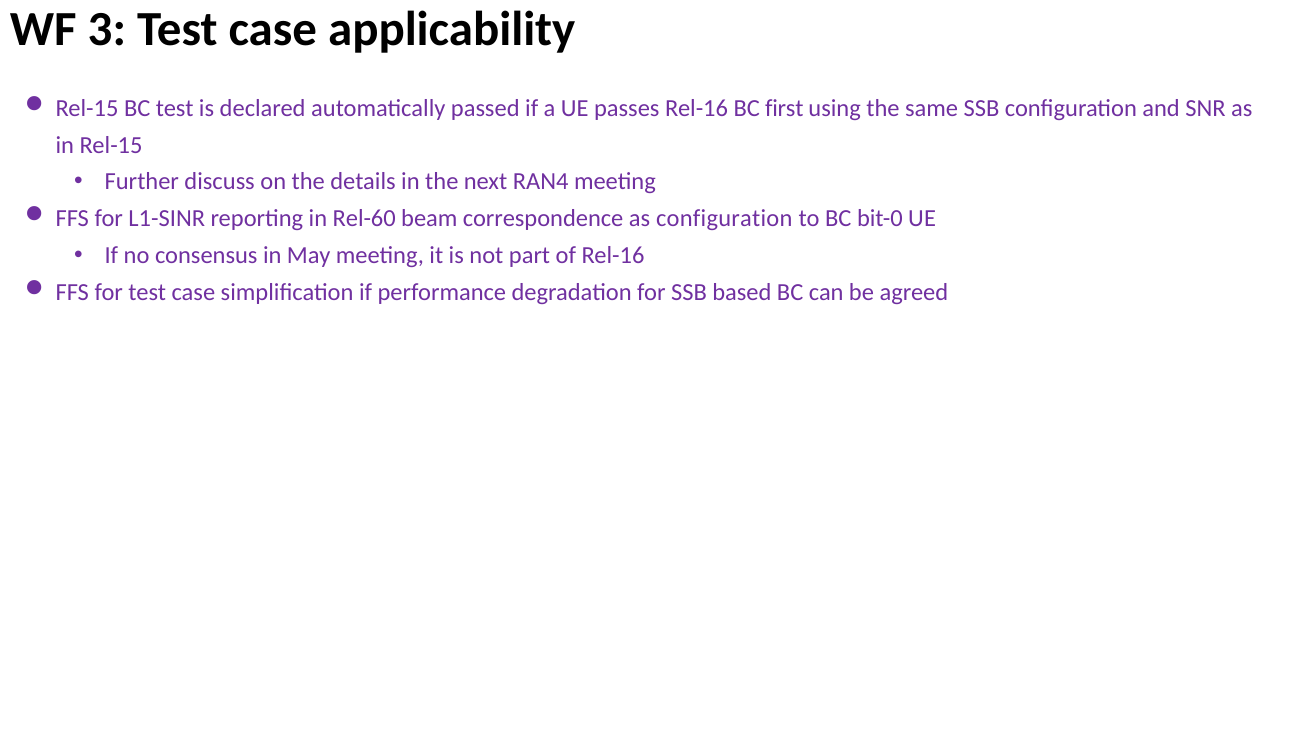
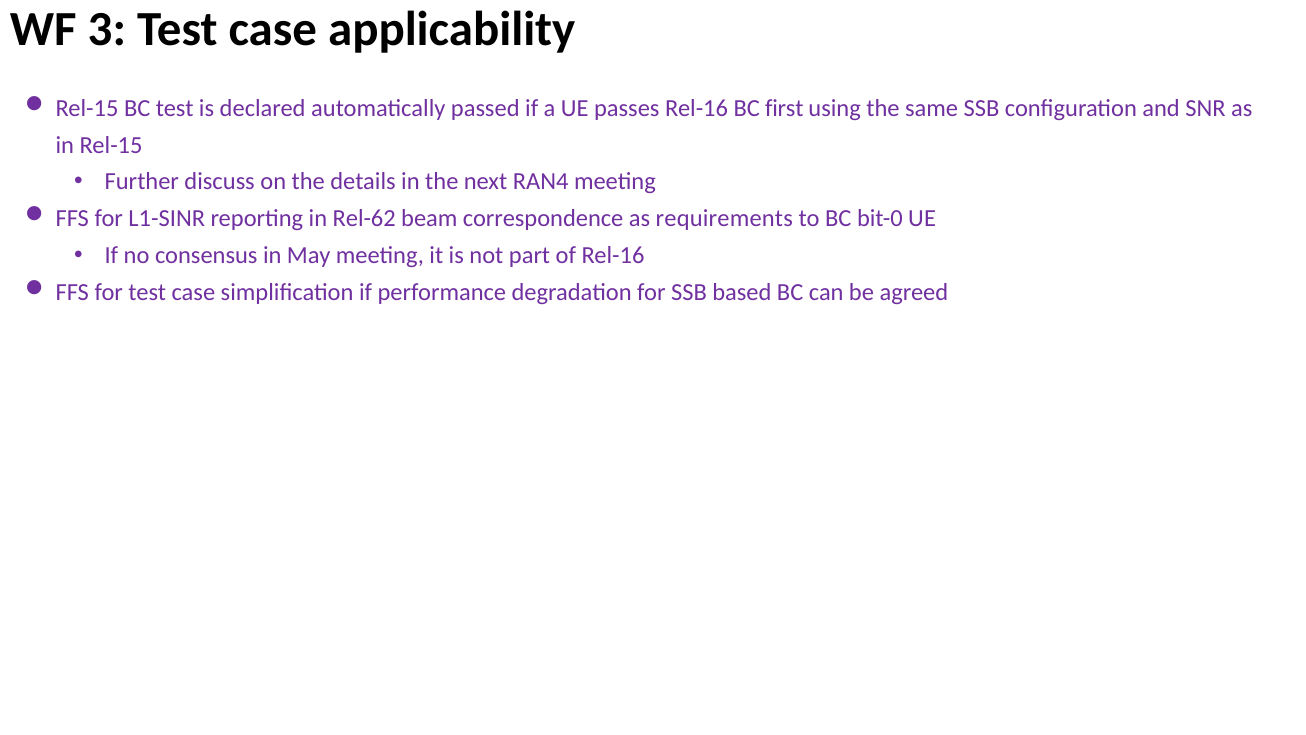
Rel-60: Rel-60 -> Rel-62 (364, 218)
as configuration: configuration -> requirements (724, 218)
